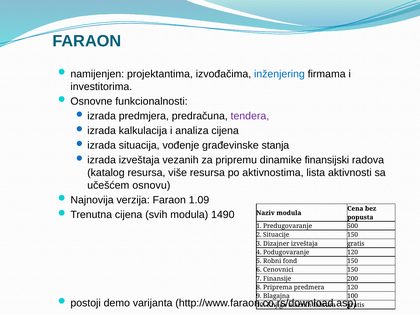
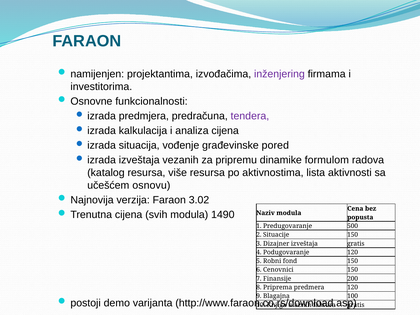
inženjering colour: blue -> purple (279, 74)
stanja: stanja -> pored (275, 145)
finansijski: finansijski -> formulom (327, 160)
1.09: 1.09 -> 3.02 (199, 200)
